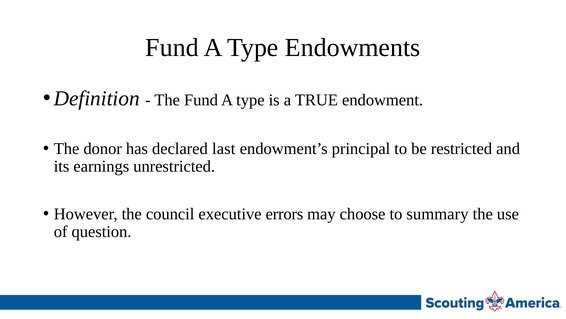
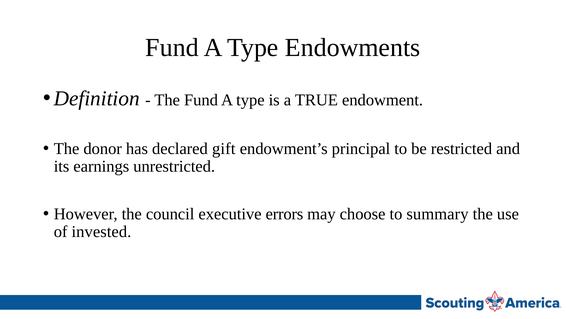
last: last -> gift (224, 148)
question: question -> invested (101, 231)
